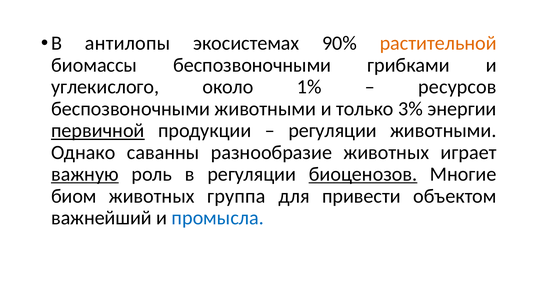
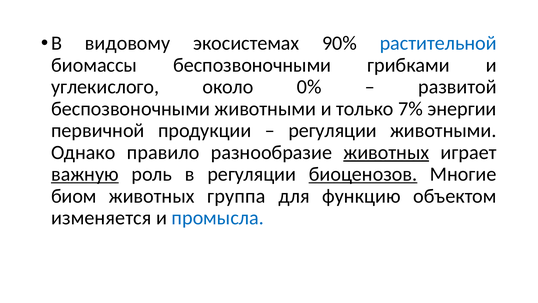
антилопы: антилопы -> видовому (128, 43)
растительной colour: orange -> blue (438, 43)
1%: 1% -> 0% (309, 87)
ресурсов: ресурсов -> развитой (457, 87)
3%: 3% -> 7% (411, 109)
первичной underline: present -> none (98, 130)
саванны: саванны -> правило (163, 152)
животных underline: none -> present (386, 152)
привести: привести -> функцию (361, 196)
важнейший: важнейший -> изменяется (101, 218)
